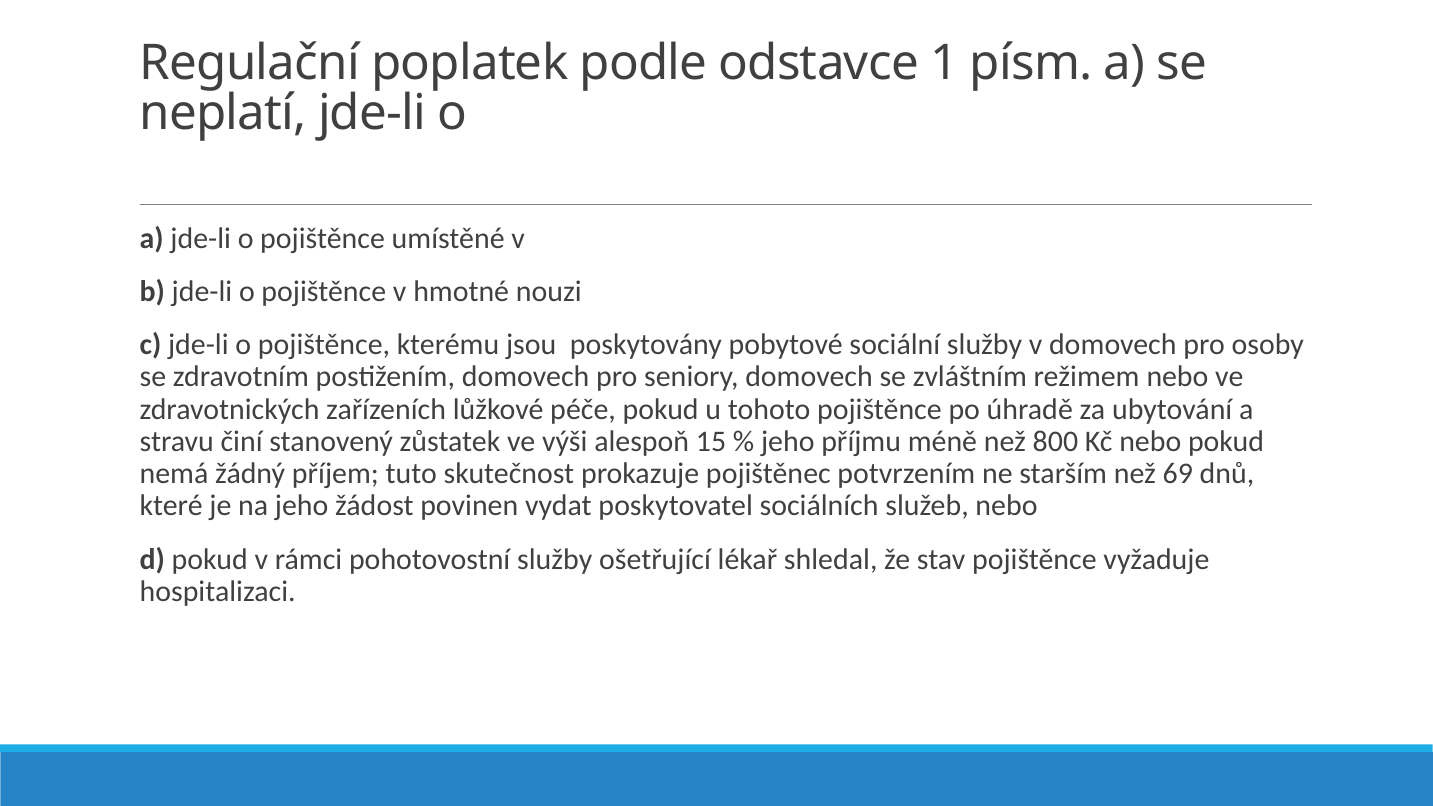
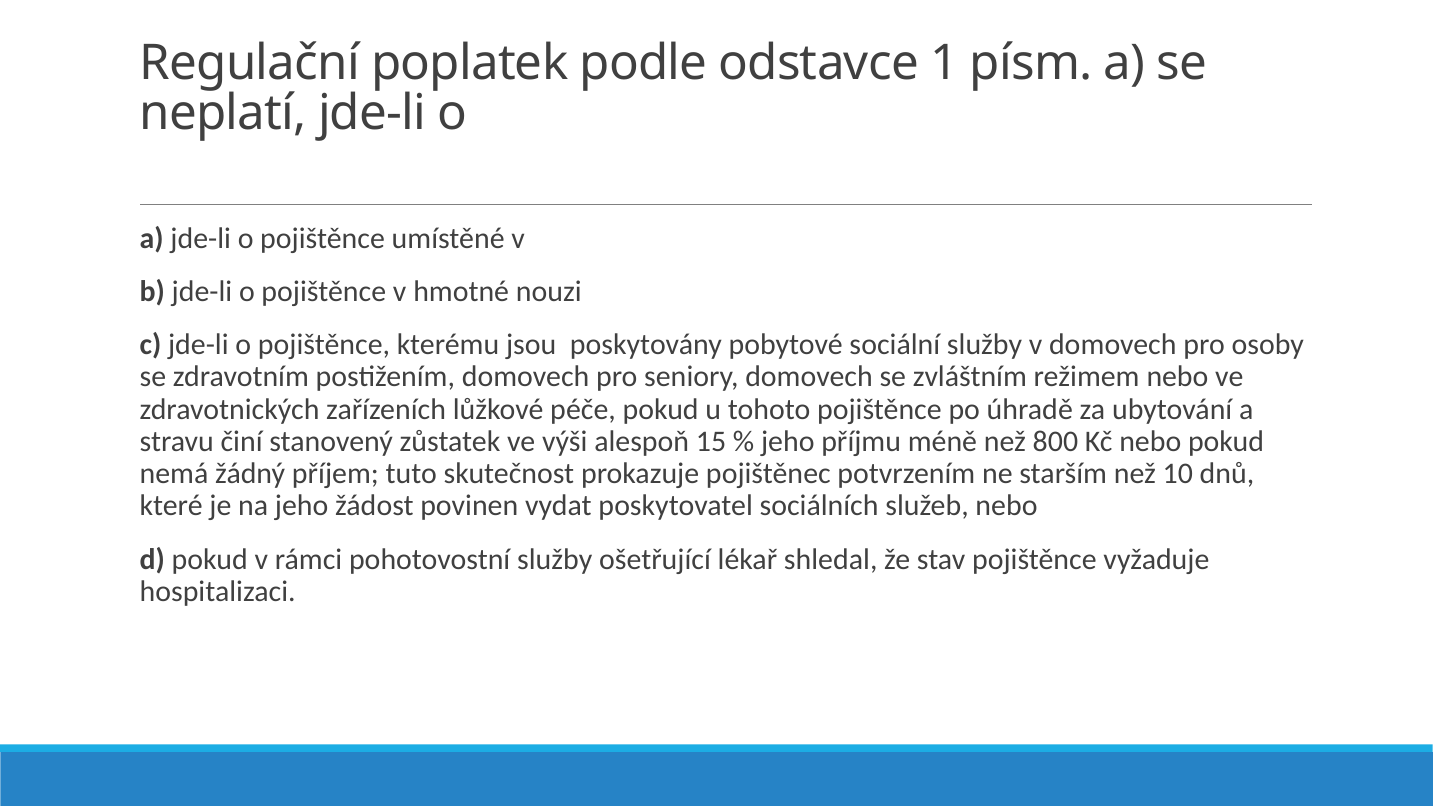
69: 69 -> 10 (1178, 474)
